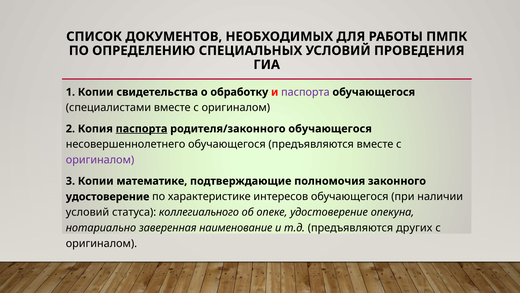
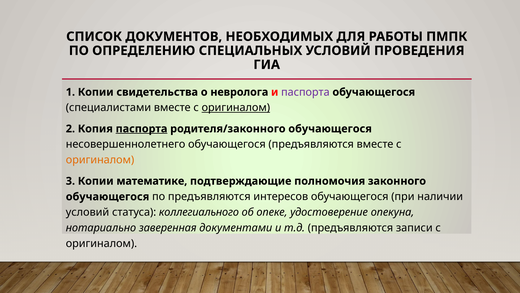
обработку: обработку -> невролога (239, 92)
оригиналом underline: none -> present (236, 108)
оригиналом colour: purple -> orange (100, 160)
удостоверение: удостоверение -> обучающегося (108, 196)
по характеристике: характеристике -> предъявляются (209, 196)
наименование: наименование -> документами (236, 228)
других: других -> записи (414, 228)
